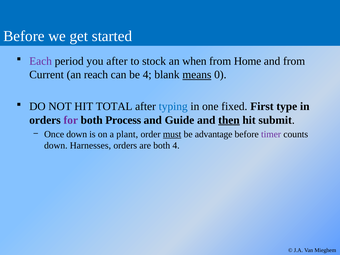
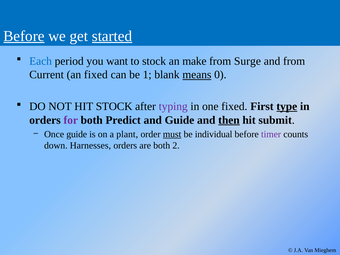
Before underline: none -> present (24, 36)
started underline: none -> present (112, 36)
Each colour: purple -> blue (41, 61)
you after: after -> want (117, 61)
when: when -> make (194, 61)
Home: Home -> Surge (247, 61)
an reach: reach -> fixed (96, 75)
be 4: 4 -> 1 (147, 75)
HIT TOTAL: TOTAL -> STOCK (114, 106)
typing colour: blue -> purple (173, 106)
type underline: none -> present (287, 106)
Process: Process -> Predict (123, 120)
Once down: down -> guide (77, 134)
advantage: advantage -> individual (214, 134)
both 4: 4 -> 2 (176, 146)
